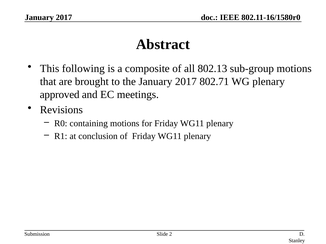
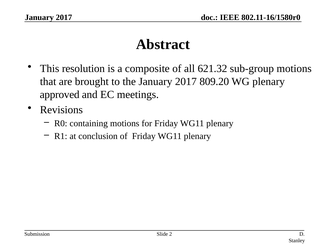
following: following -> resolution (83, 69)
802.13: 802.13 -> 621.32 (212, 69)
802.71: 802.71 -> 809.20 (214, 82)
